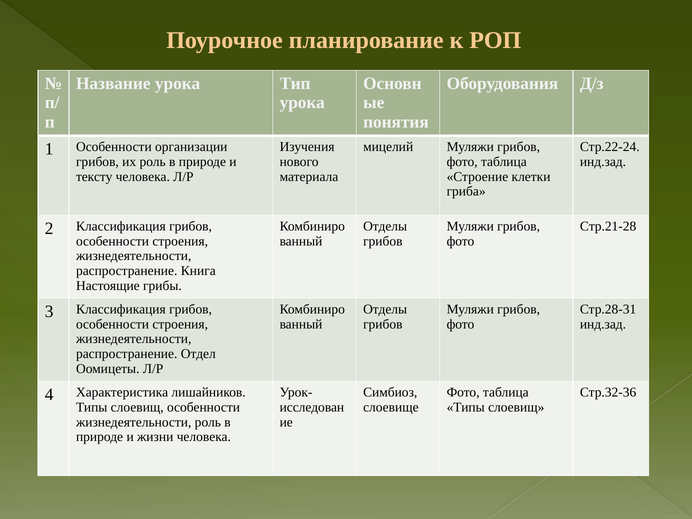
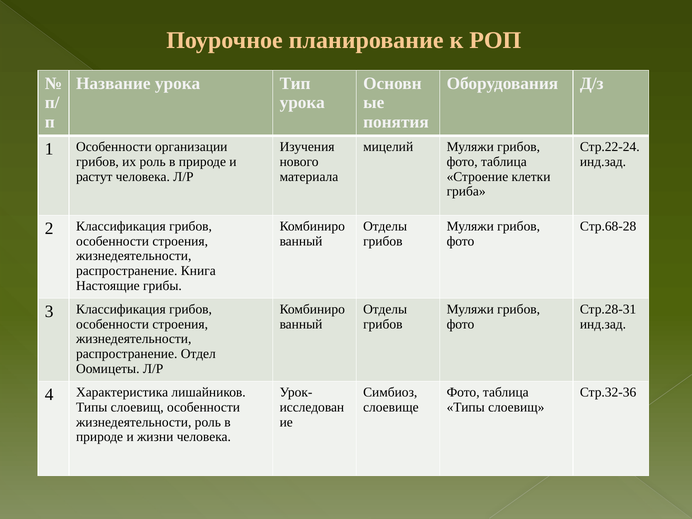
тексту: тексту -> растут (94, 177)
Стр.21-28: Стр.21-28 -> Стр.68-28 (608, 226)
